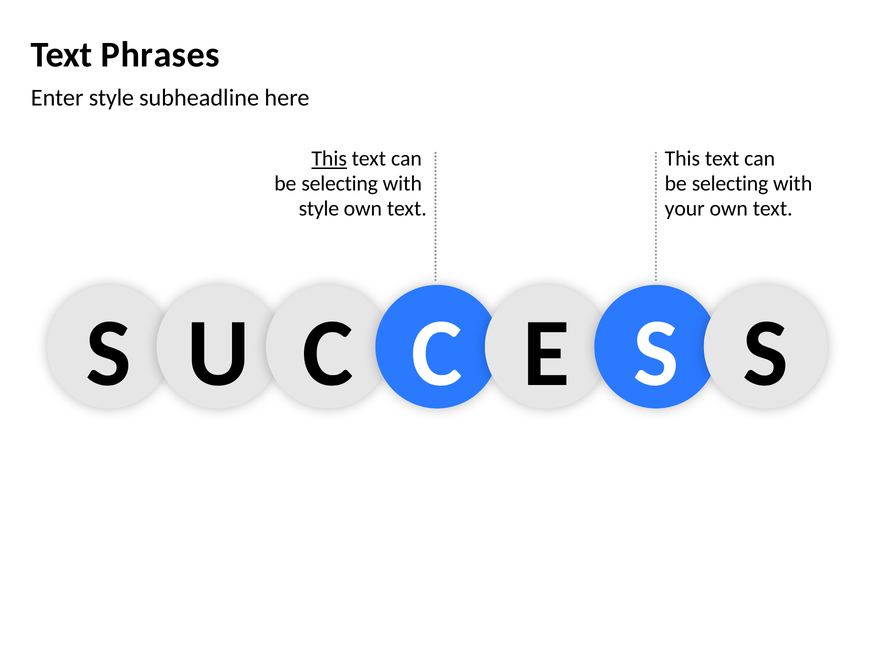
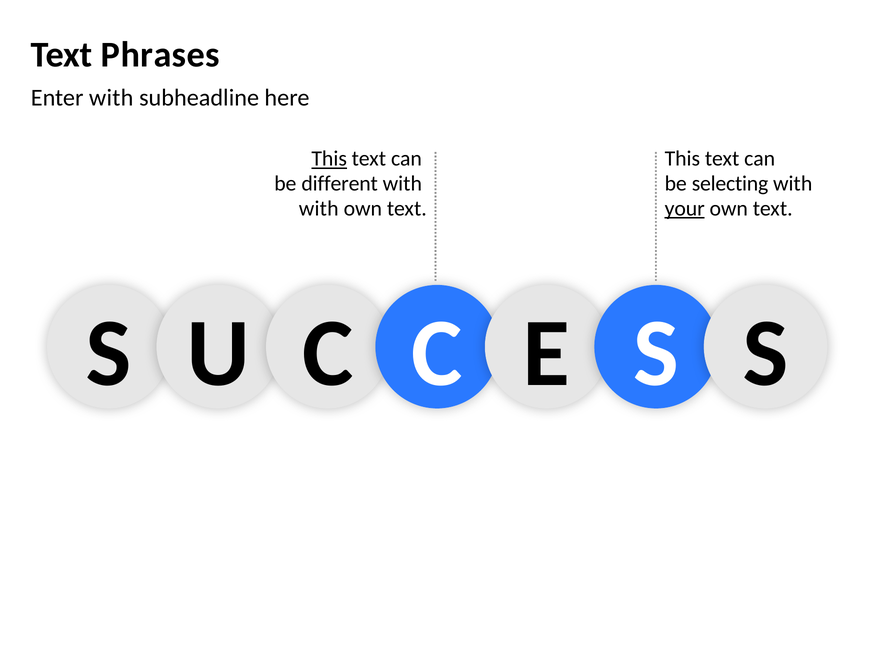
Enter style: style -> with (111, 98)
selecting: selecting -> different (340, 184)
style: style -> with (319, 209)
your underline: none -> present (685, 209)
